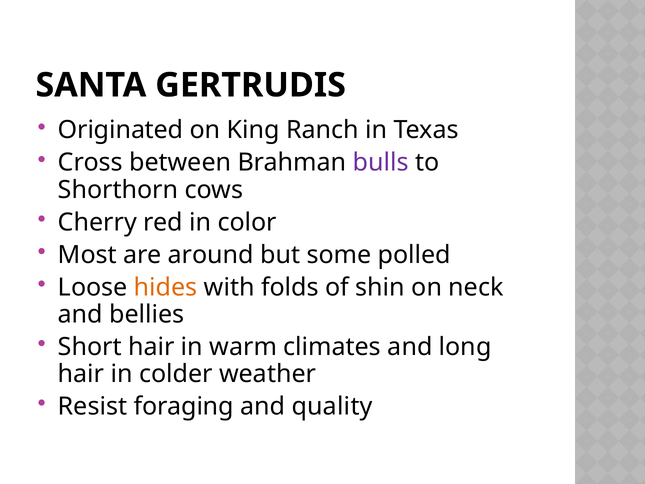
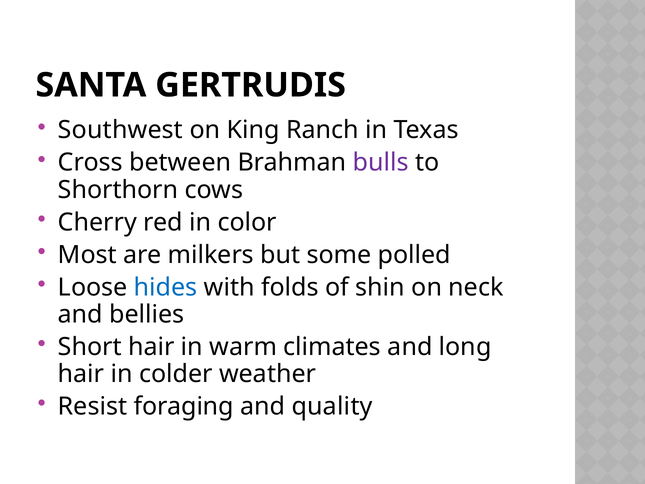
Originated: Originated -> Southwest (120, 130)
around: around -> milkers (211, 255)
hides colour: orange -> blue (166, 287)
